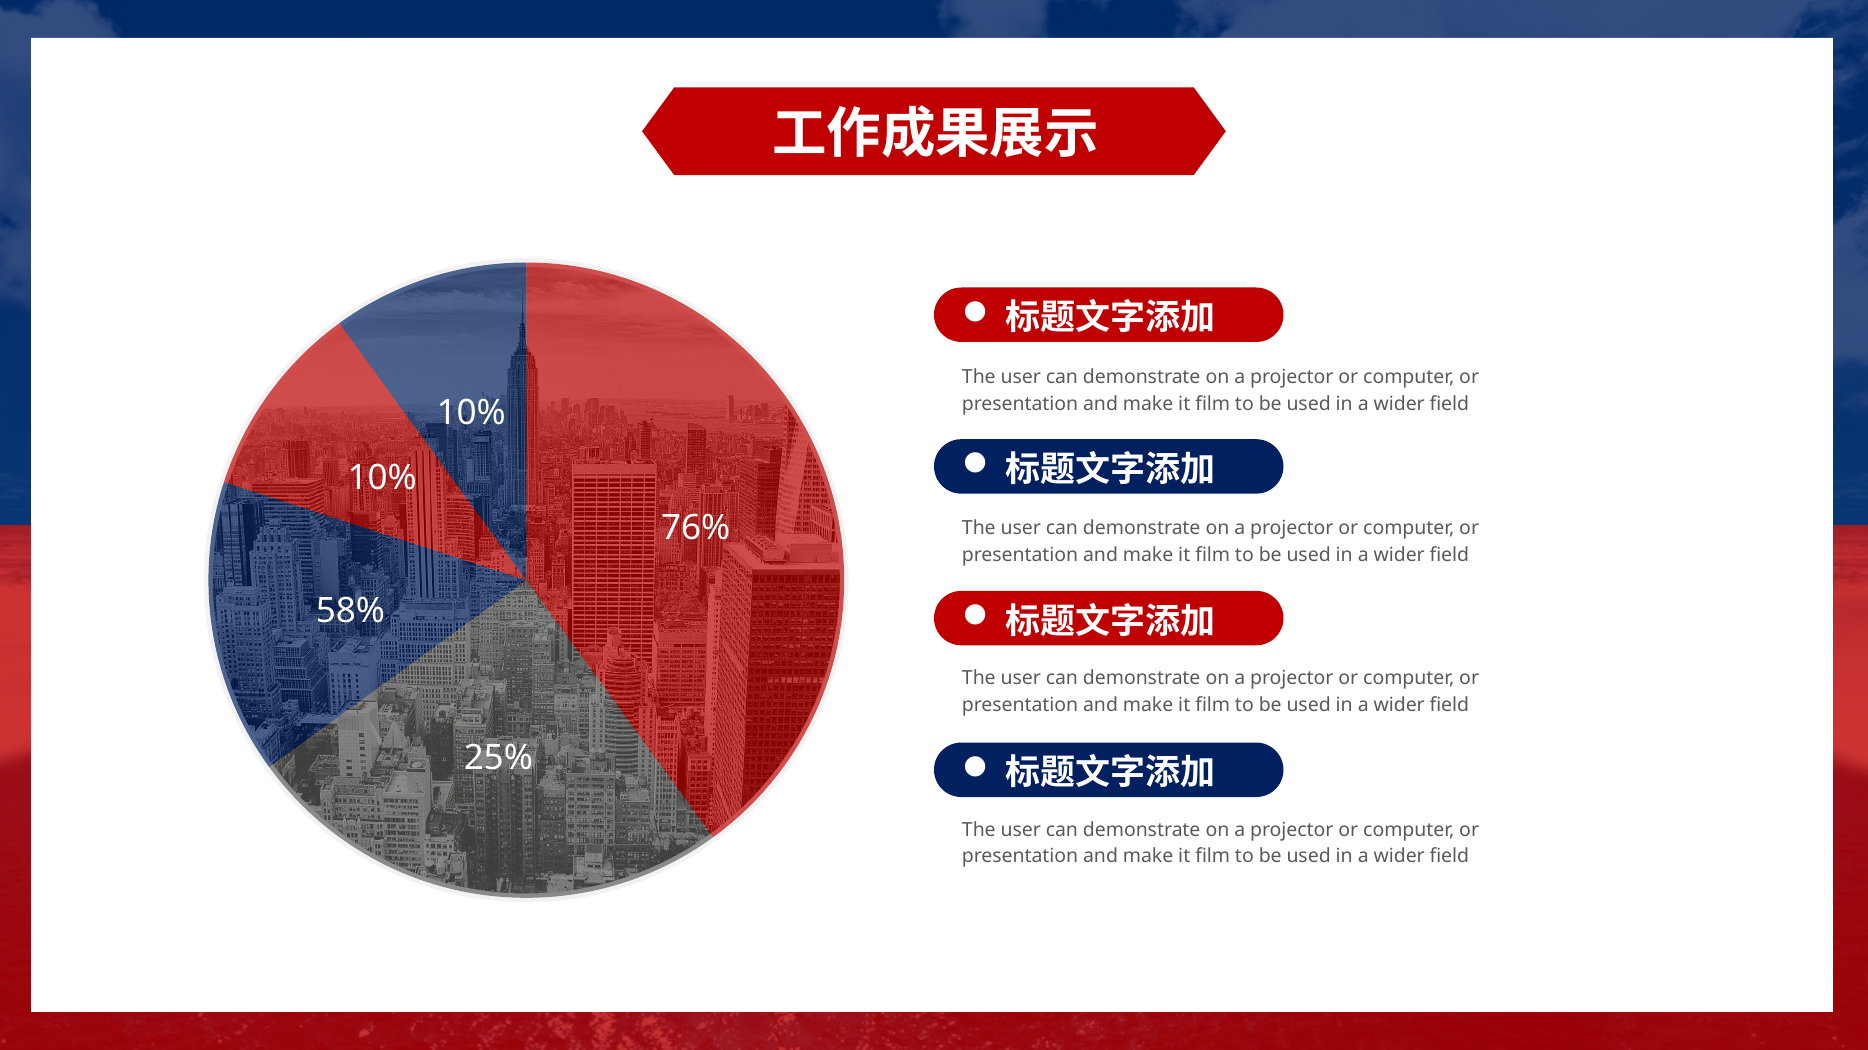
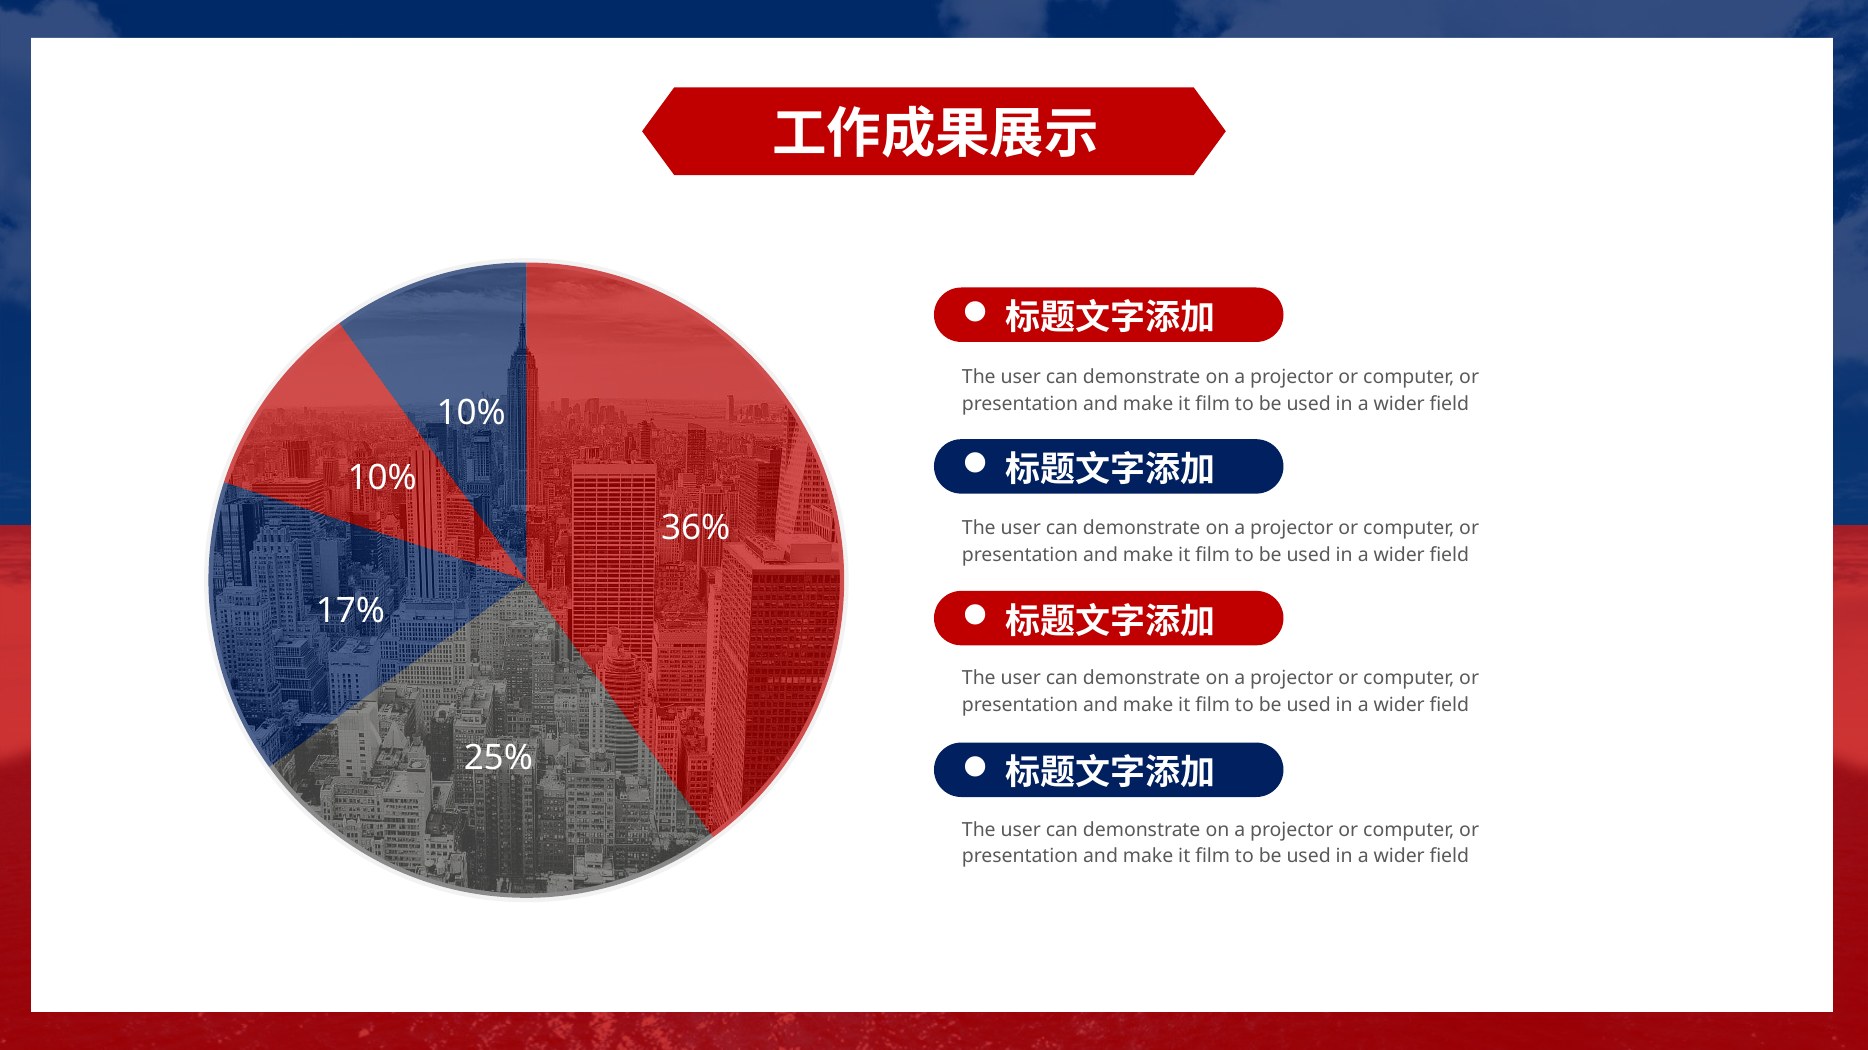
76%: 76% -> 36% (696, 528)
58%: 58% -> 17% (350, 611)
